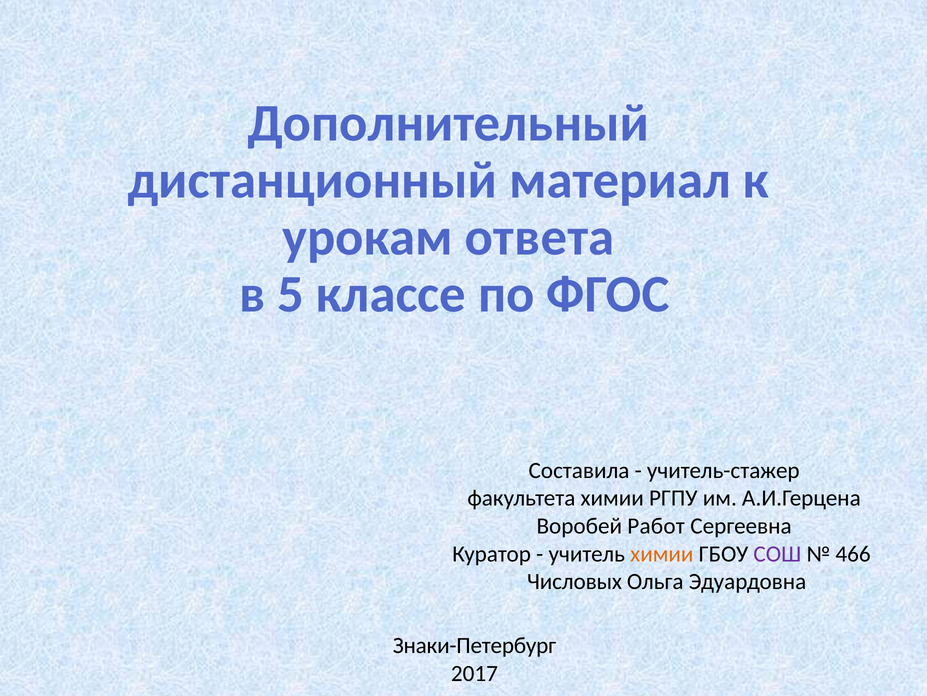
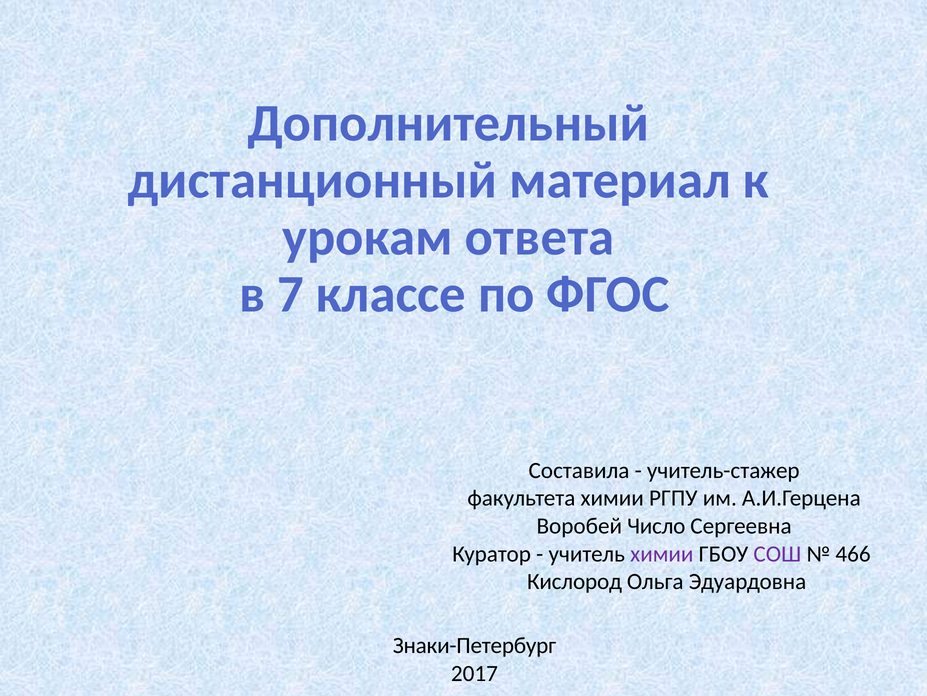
5: 5 -> 7 (290, 294)
Работ: Работ -> Число (656, 525)
химии colour: orange -> purple (662, 553)
Числовых: Числовых -> Кислород (575, 581)
